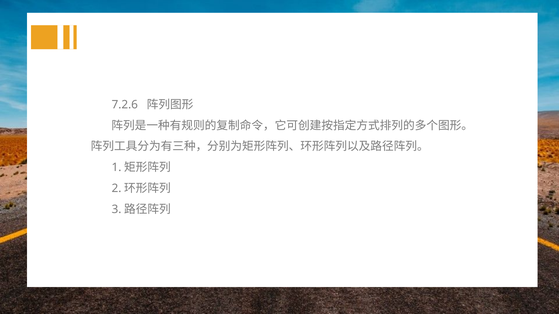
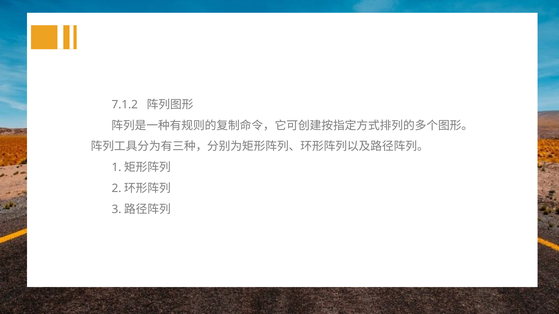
7.2.6: 7.2.6 -> 7.1.2 (125, 105)
